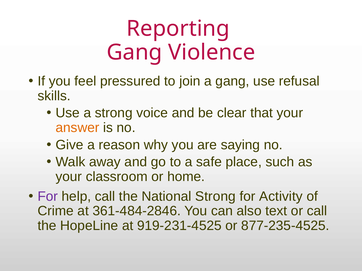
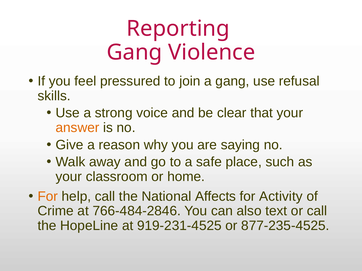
For colour: purple -> orange (48, 197)
National Strong: Strong -> Affects (216, 197)
361-484-2846: 361-484-2846 -> 766-484-2846 (137, 211)
